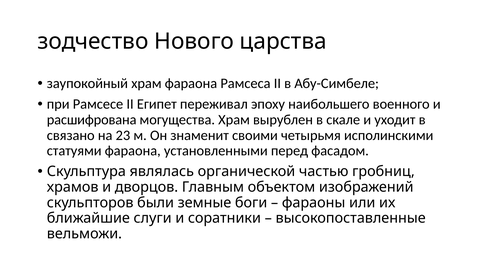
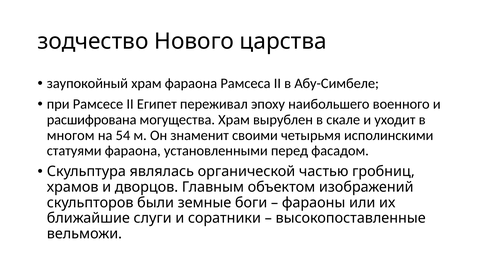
связано: связано -> многом (71, 135)
23: 23 -> 54 (123, 135)
